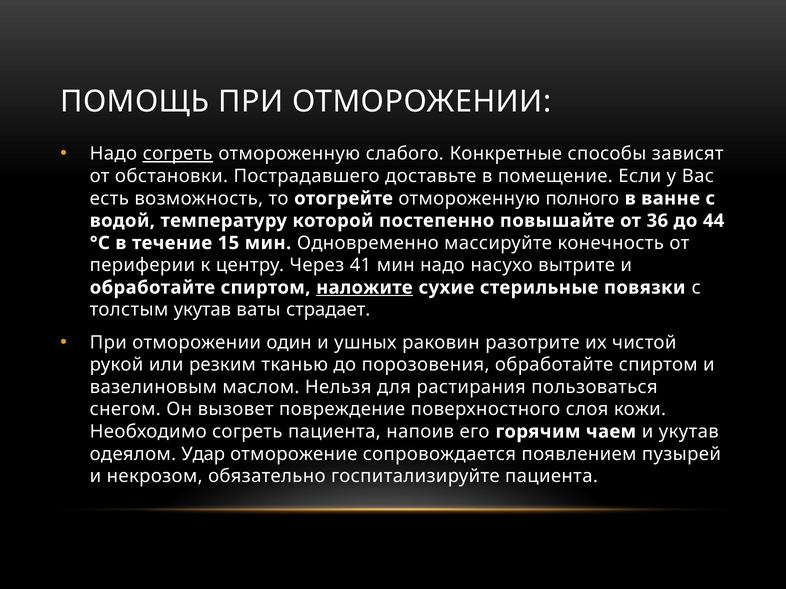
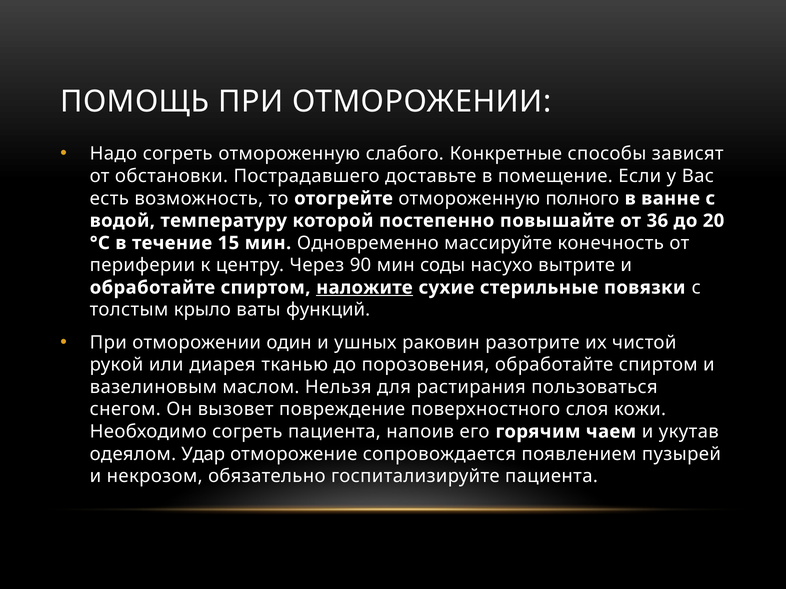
согреть underline: present -> none (178, 154)
44: 44 -> 20 (714, 221)
41: 41 -> 90 (360, 266)
мин надо: надо -> соды (443, 266)
толстым укутав: укутав -> крыло (202, 310)
страдает: страдает -> функций (328, 310)
резким: резким -> диарея (222, 365)
